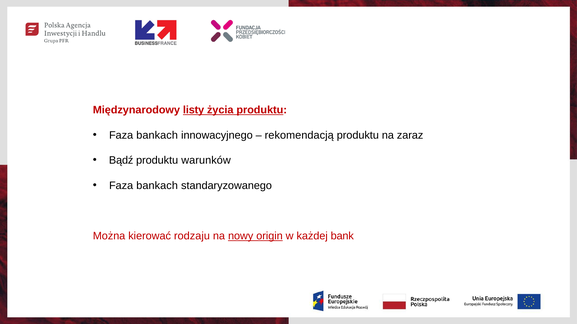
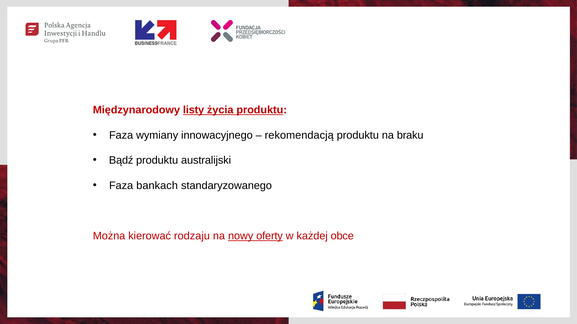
bankach: bankach -> wymiany (157, 135)
zaraz: zaraz -> braku (410, 135)
warunków: warunków -> australijski (206, 161)
origin: origin -> oferty (270, 236)
bank: bank -> obce (342, 236)
